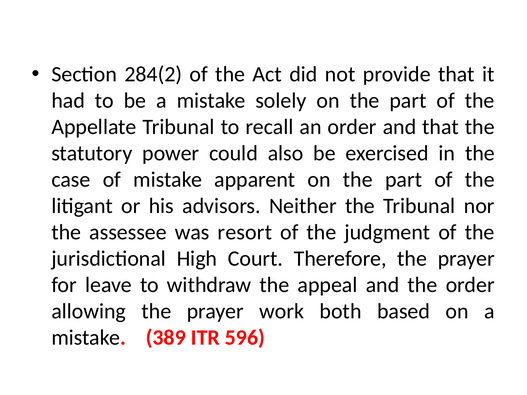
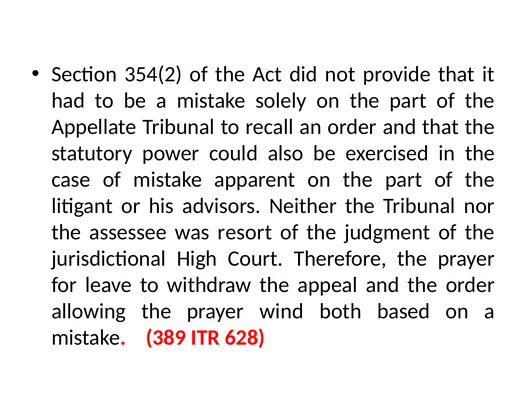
284(2: 284(2 -> 354(2 (153, 74)
work: work -> wind (282, 312)
596: 596 -> 628 (245, 338)
